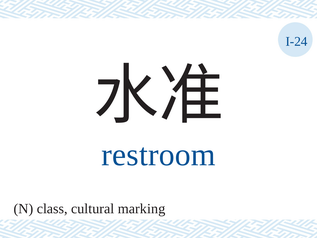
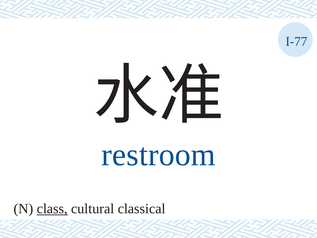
I-24: I-24 -> I-77 (297, 42)
class underline: none -> present (52, 209)
marking: marking -> classical (142, 209)
